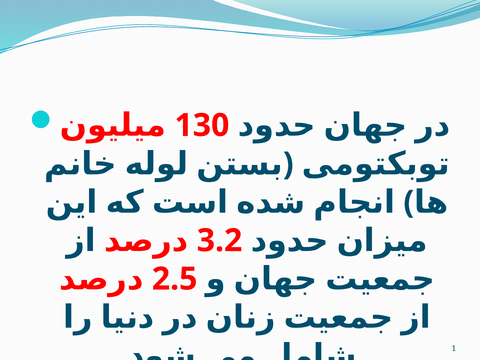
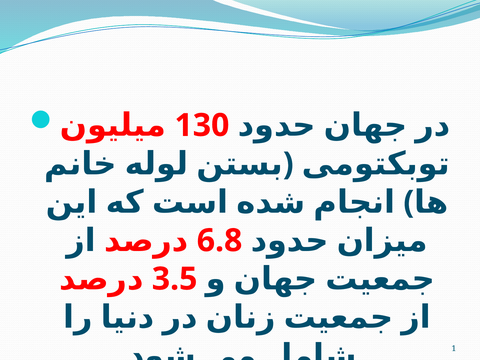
3.2: 3.2 -> 6.8 (220, 241)
2.5: 2.5 -> 3.5 (175, 279)
